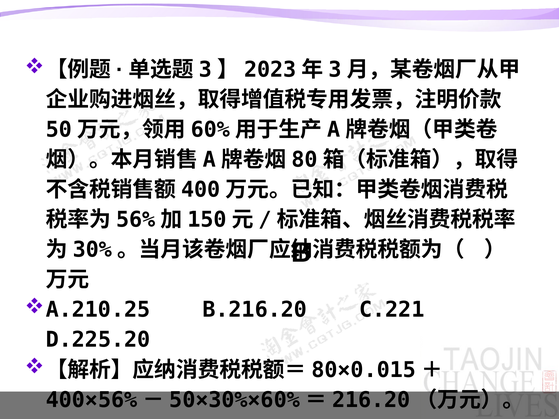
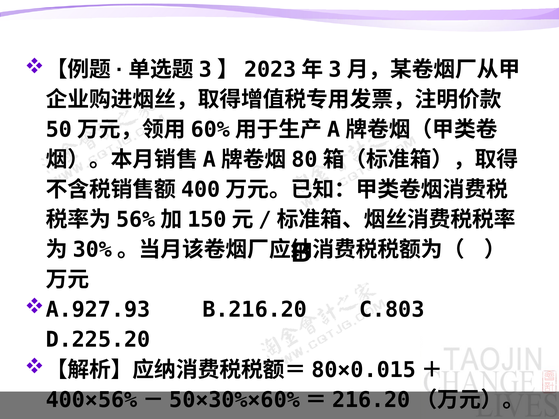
A.210.25: A.210.25 -> A.927.93 (98, 310)
C.221: C.221 -> C.803 (392, 310)
